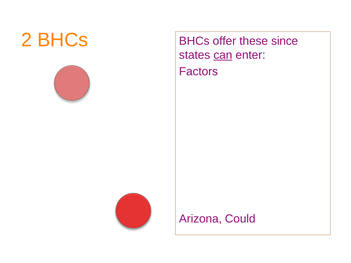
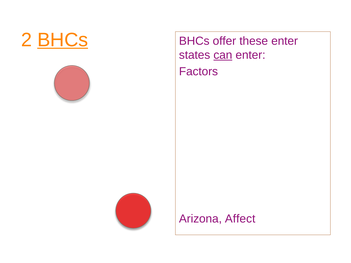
BHCs underline: none -> present (63, 40)
these since: since -> enter (285, 41)
Could: Could -> Affect (240, 219)
